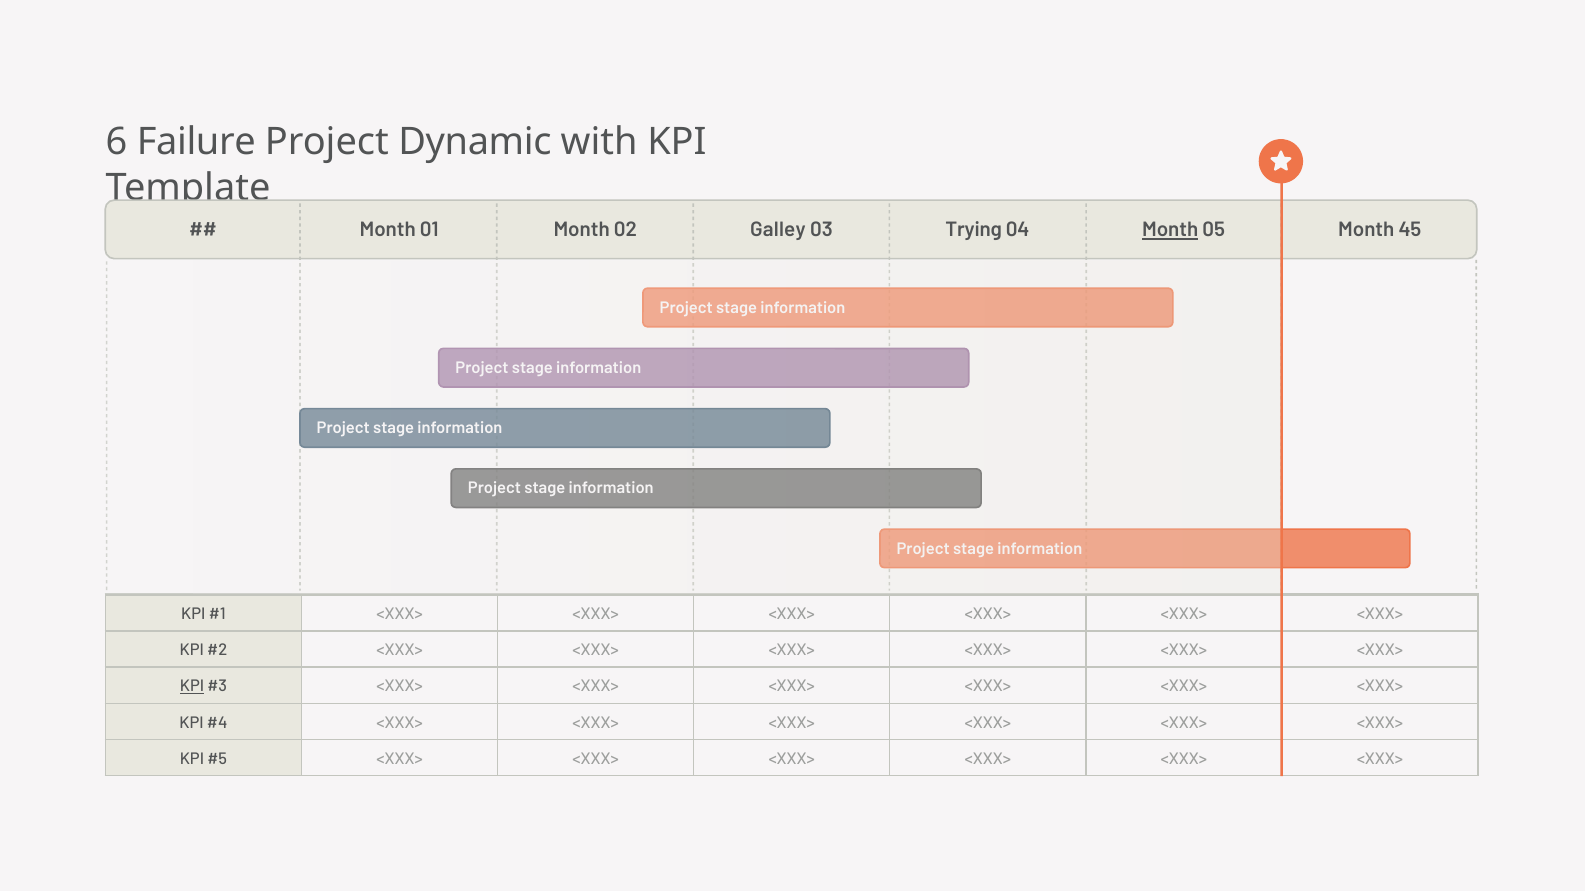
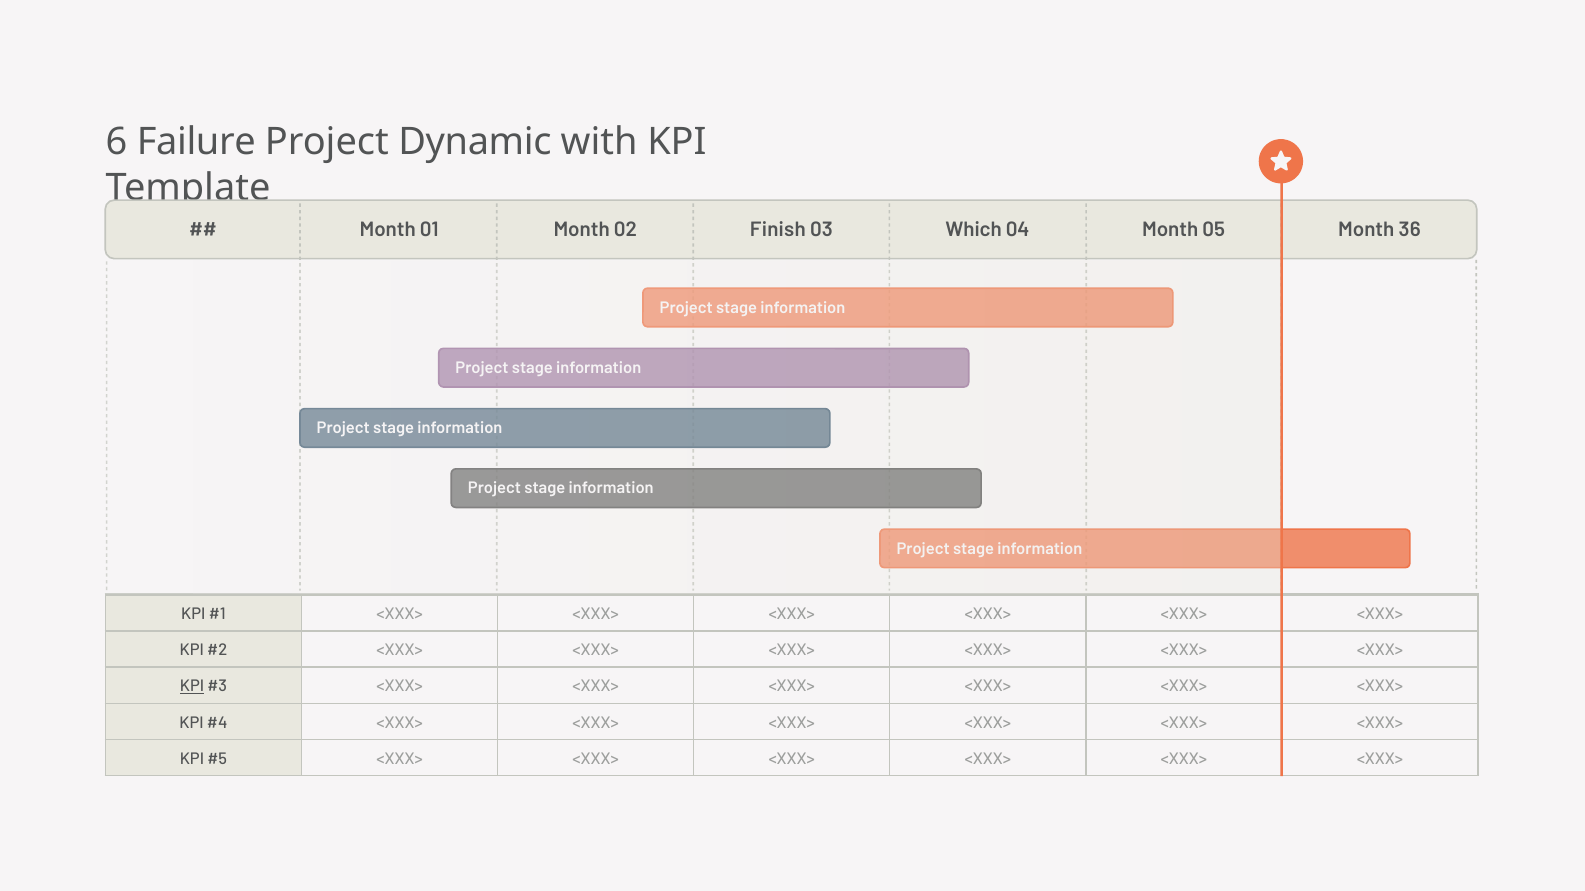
Galley: Galley -> Finish (778, 230)
Trying: Trying -> Which (974, 230)
Month underline: present -> none (1170, 230)
45: 45 -> 36 (1410, 230)
